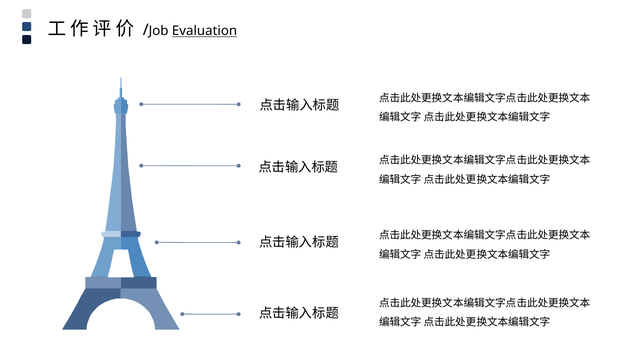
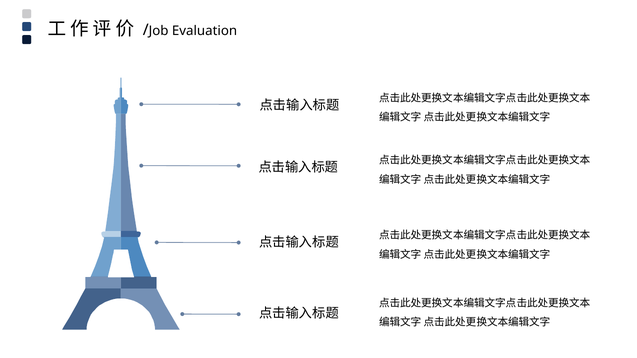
Evaluation underline: present -> none (205, 31)
